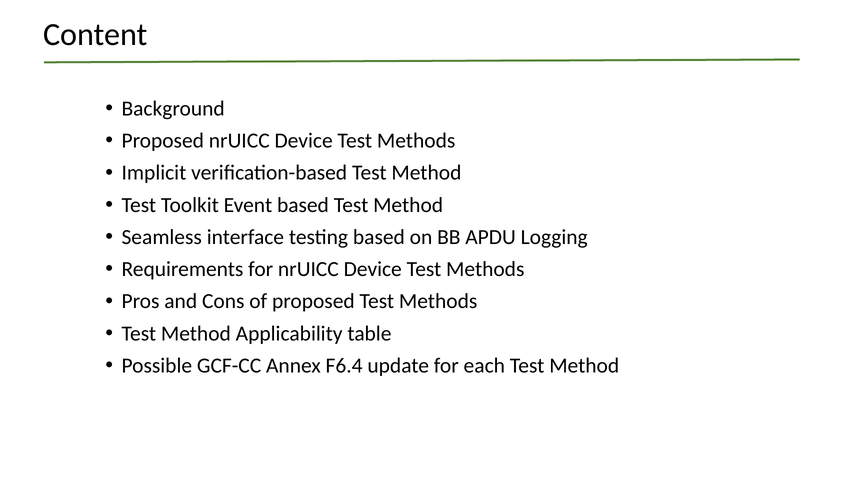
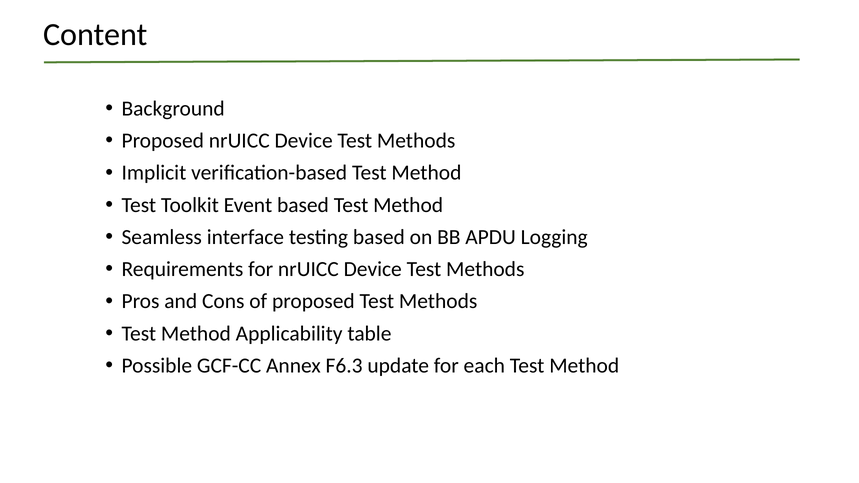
F6.4: F6.4 -> F6.3 (344, 366)
